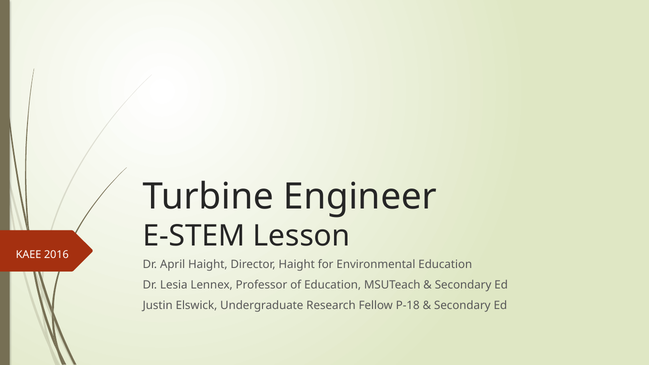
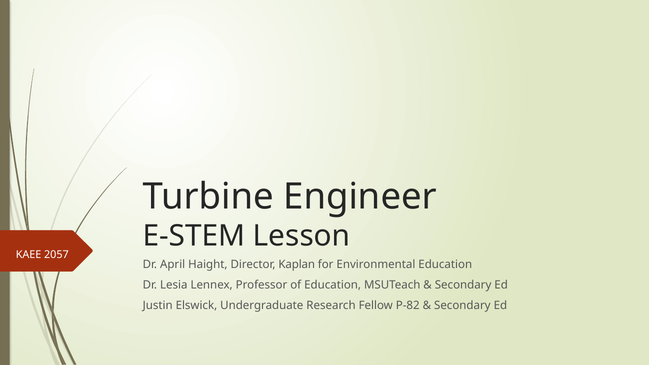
2016: 2016 -> 2057 (56, 255)
Director Haight: Haight -> Kaplan (297, 264)
P-18: P-18 -> P-82 (408, 306)
